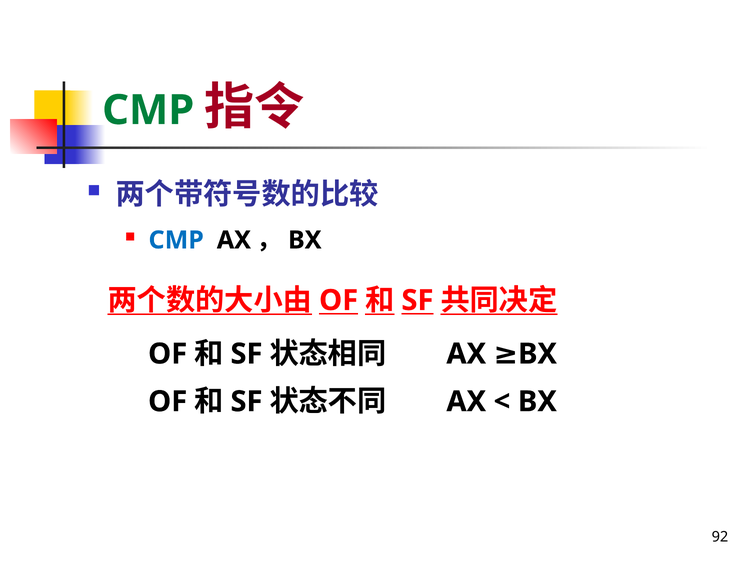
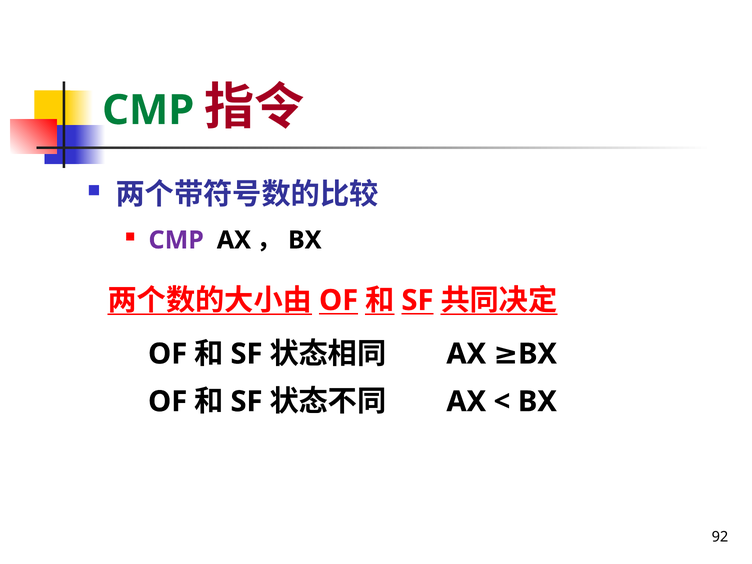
CMP colour: blue -> purple (176, 240)
